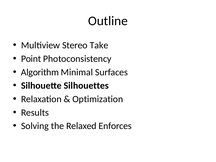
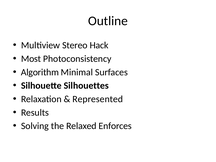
Take: Take -> Hack (99, 45)
Point: Point -> Most (31, 59)
Optimization: Optimization -> Represented (98, 99)
